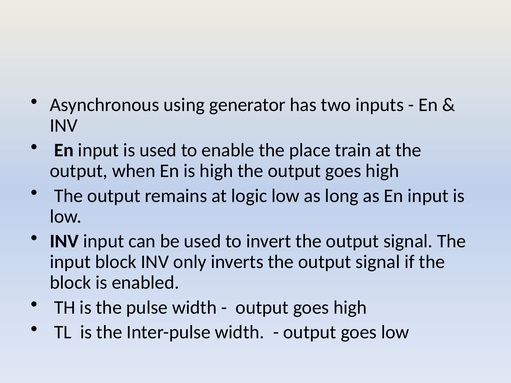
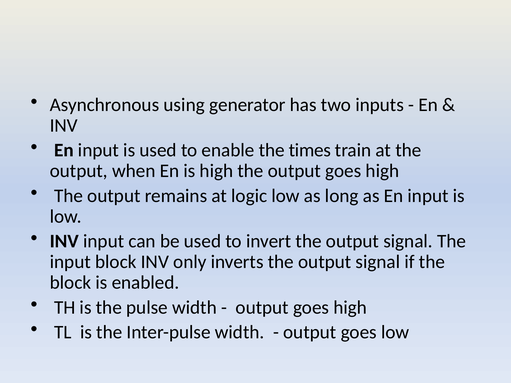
place: place -> times (310, 150)
